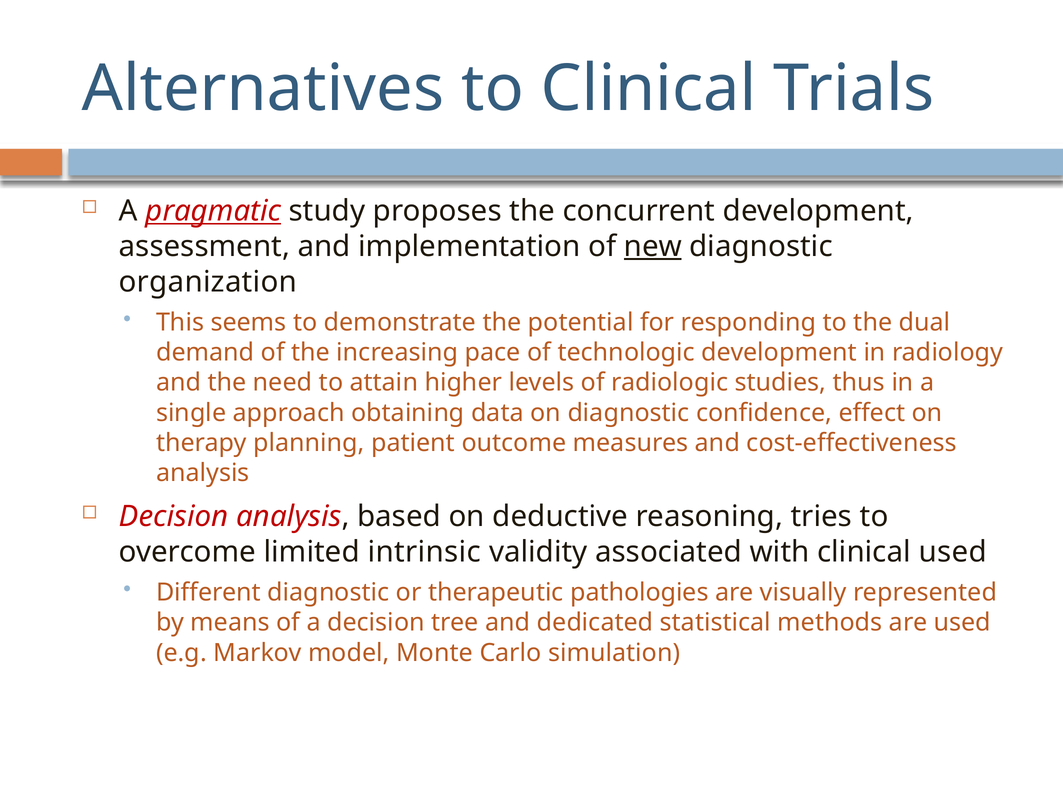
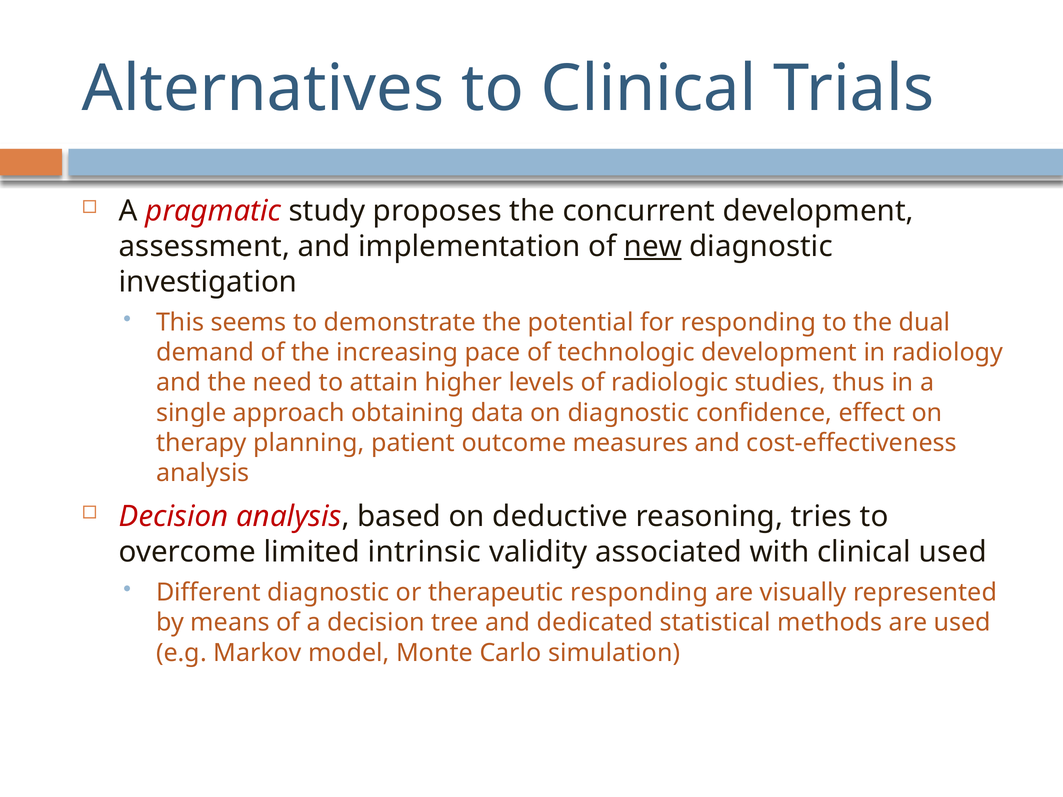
pragmatic underline: present -> none (213, 211)
organization: organization -> investigation (208, 282)
therapeutic pathologies: pathologies -> responding (639, 593)
